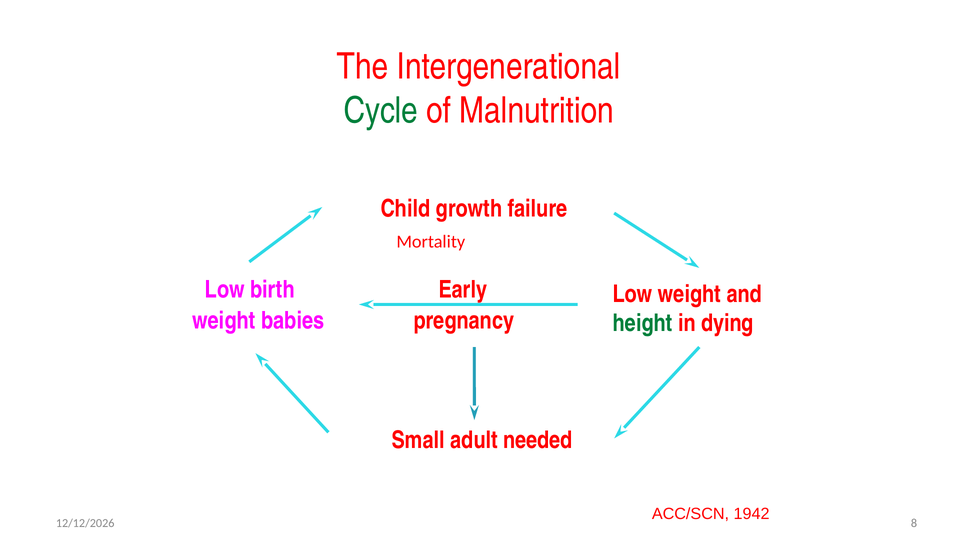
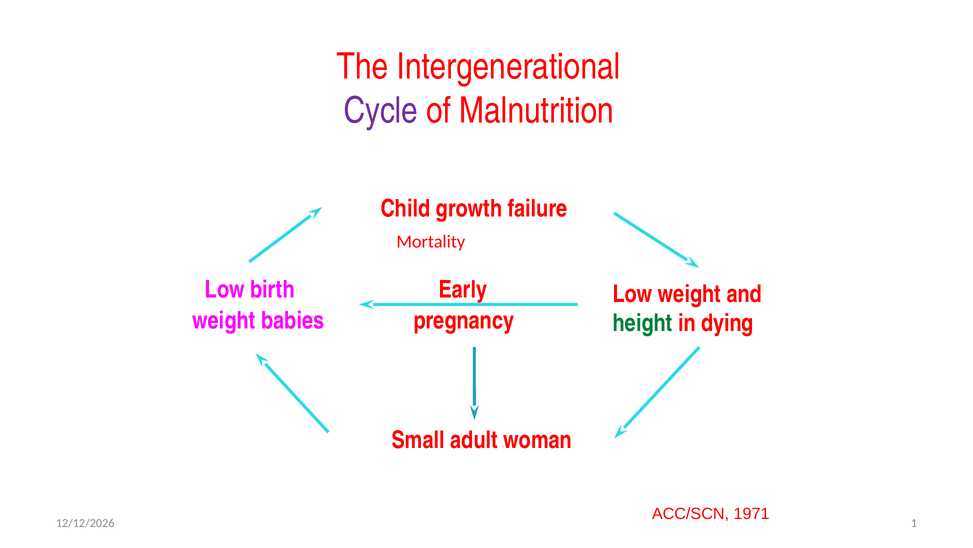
Cycle colour: green -> purple (381, 110)
needed: needed -> woman (538, 440)
1942: 1942 -> 1971 (752, 513)
8: 8 -> 1 (914, 523)
